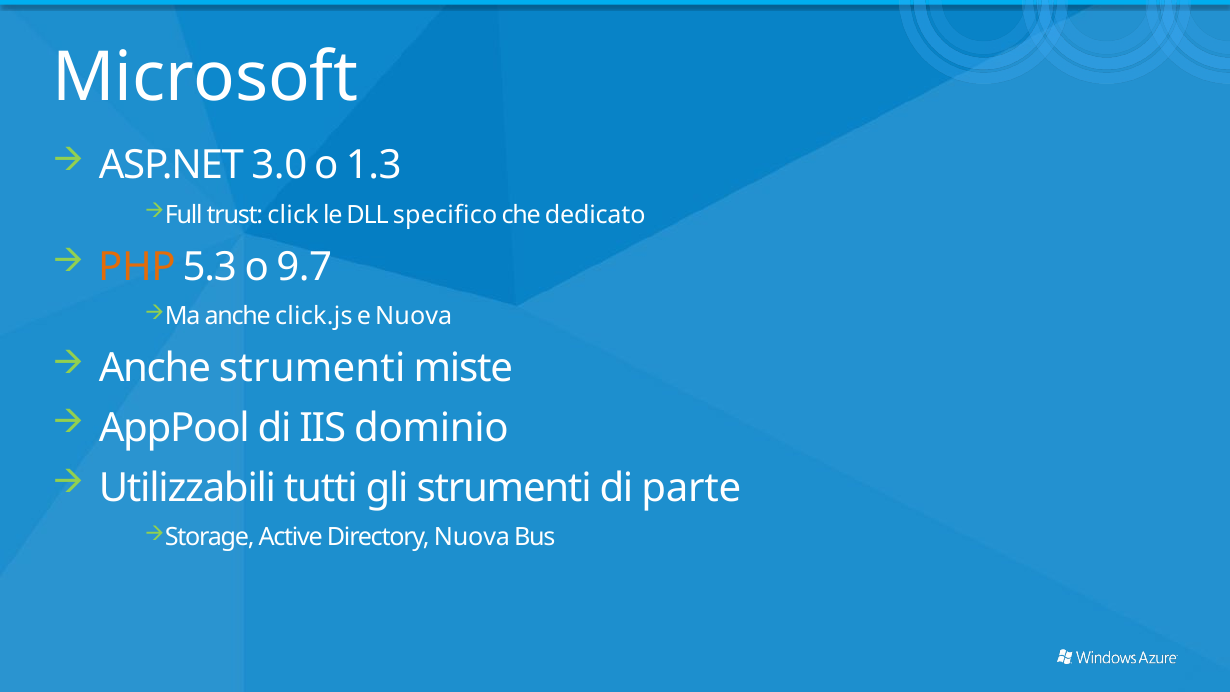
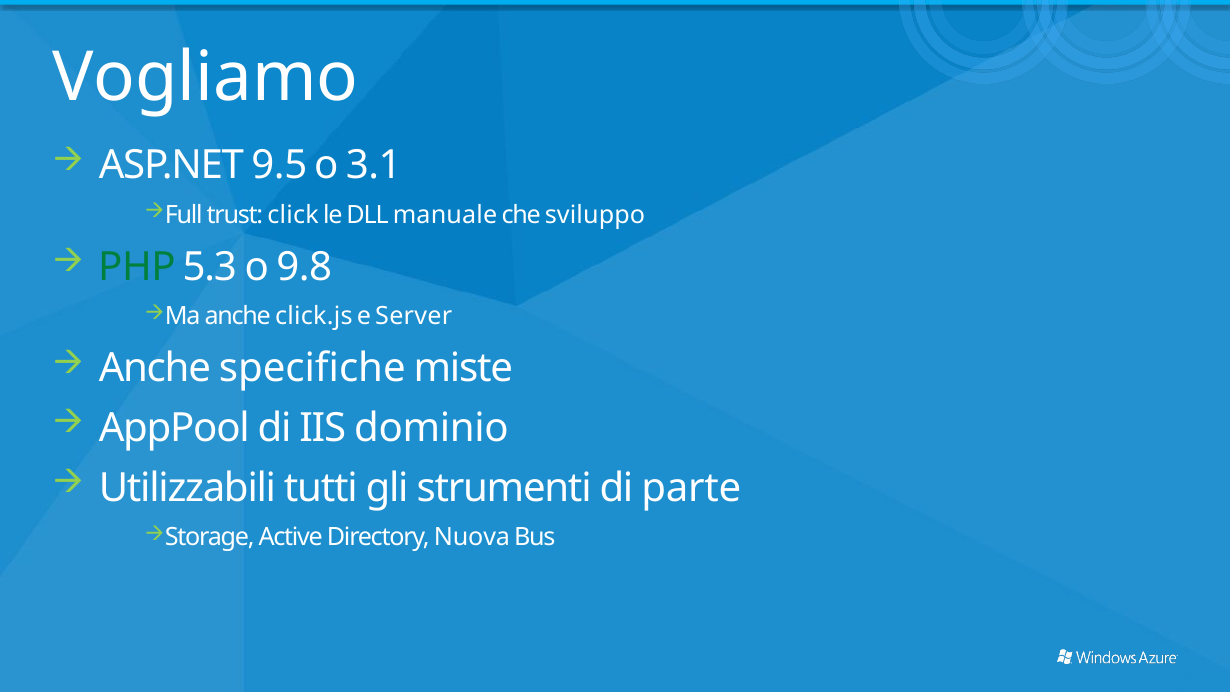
Microsoft: Microsoft -> Vogliamo (205, 78)
3.0: 3.0 -> 9.5 (279, 165)
1.3: 1.3 -> 3.1 (374, 165)
specifico: specifico -> manuale (445, 215)
dedicato: dedicato -> sviluppo (595, 215)
PHP colour: orange -> green (137, 267)
9.7: 9.7 -> 9.8 (304, 267)
e Nuova: Nuova -> Server (414, 316)
Anche strumenti: strumenti -> specifiche (312, 368)
